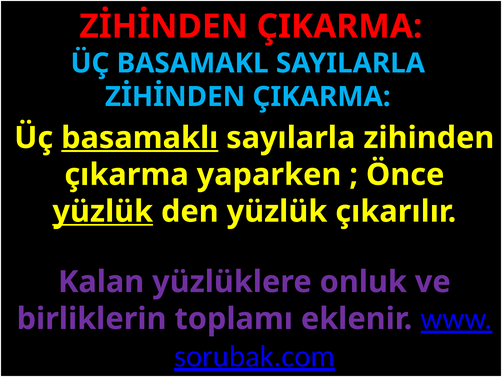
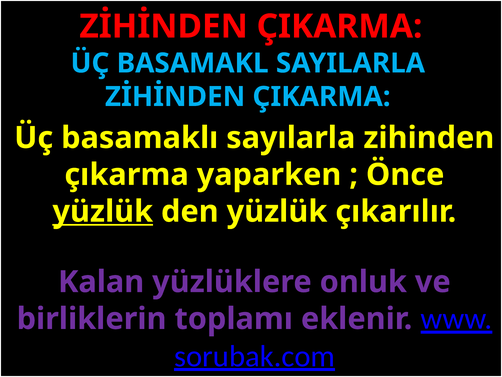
basamaklı underline: present -> none (140, 138)
